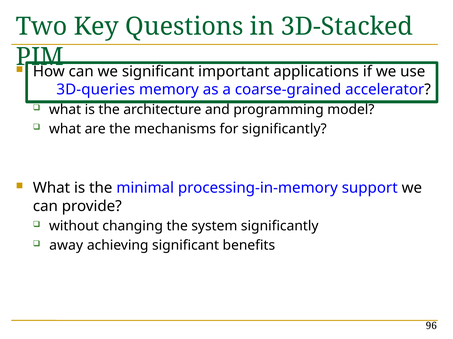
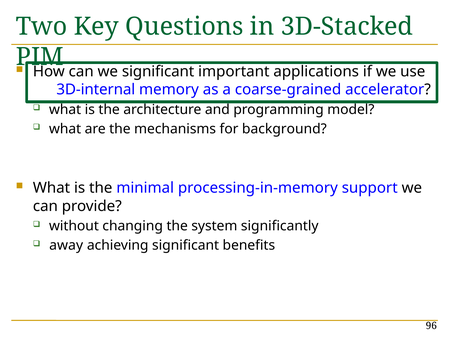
3D-queries: 3D-queries -> 3D-internal (96, 90)
for significantly: significantly -> background (284, 129)
